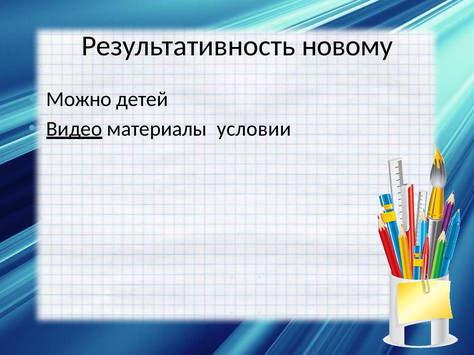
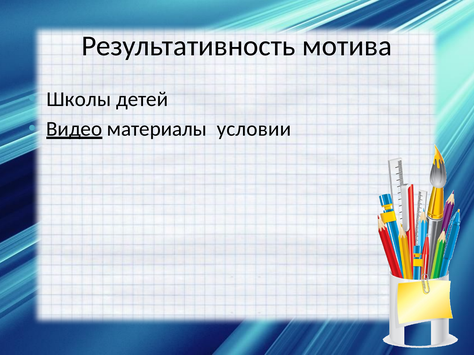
новому: новому -> мотива (347, 46)
Можно: Можно -> Школы (79, 99)
